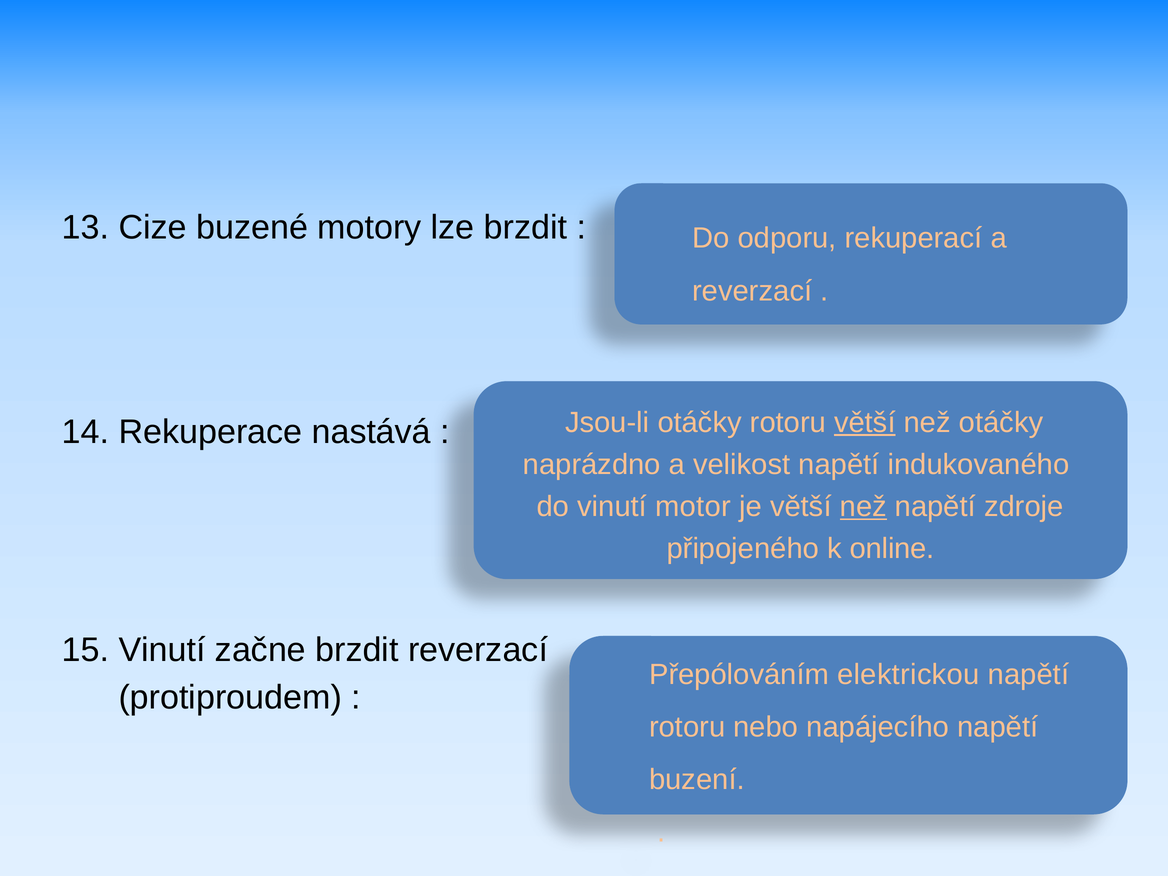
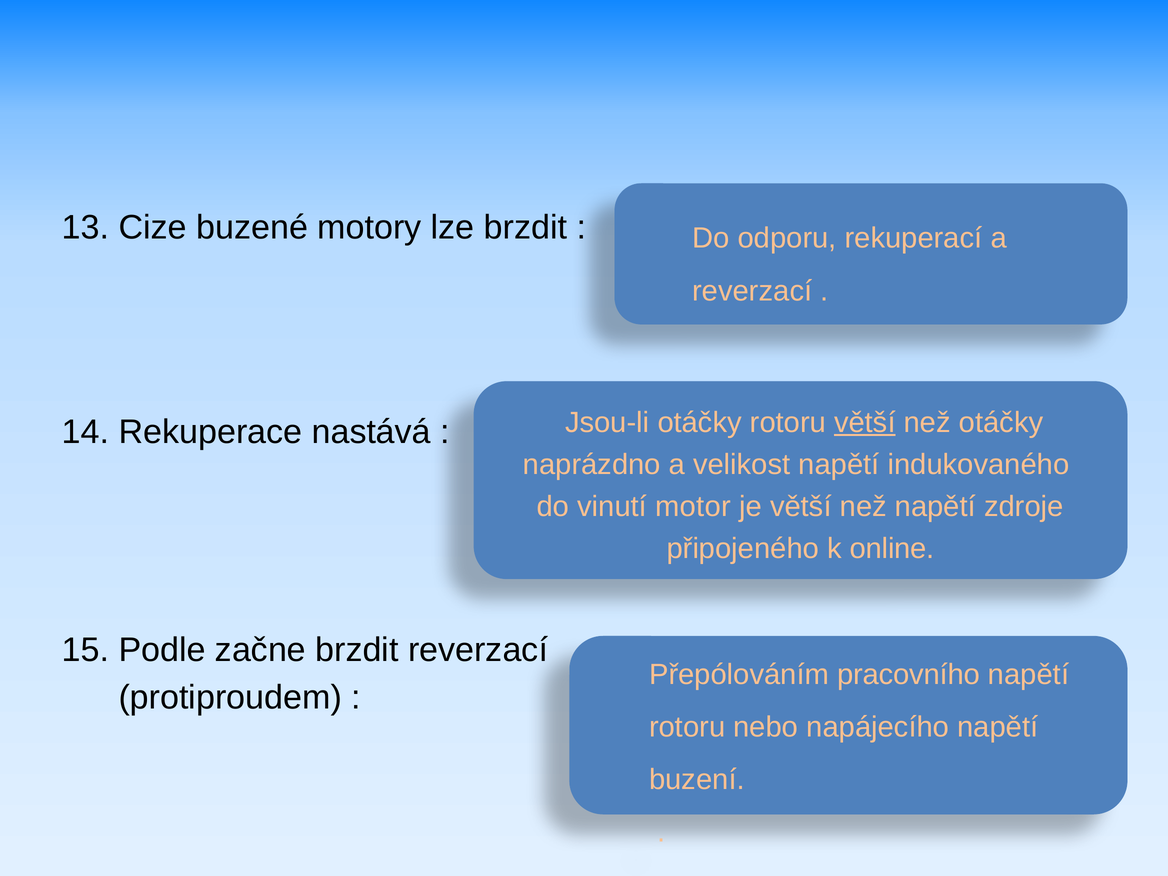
než underline: present -> none (863, 507)
15 Vinutí: Vinutí -> Podle (162, 650)
elektrickou: elektrickou -> pracovního (909, 675)
